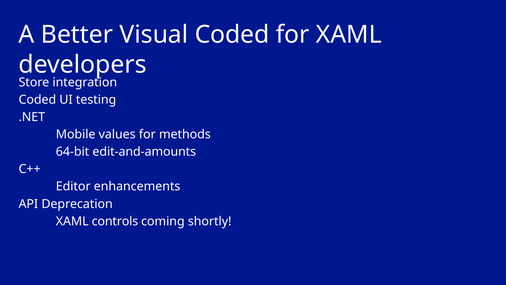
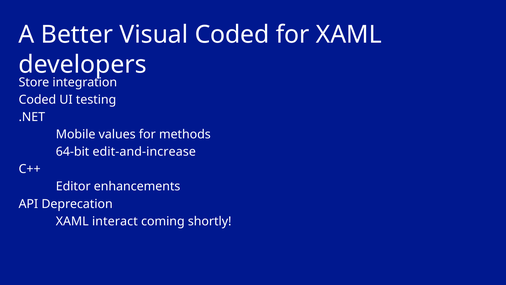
edit-and-amounts: edit-and-amounts -> edit-and-increase (144, 152)
controls: controls -> interact (115, 221)
